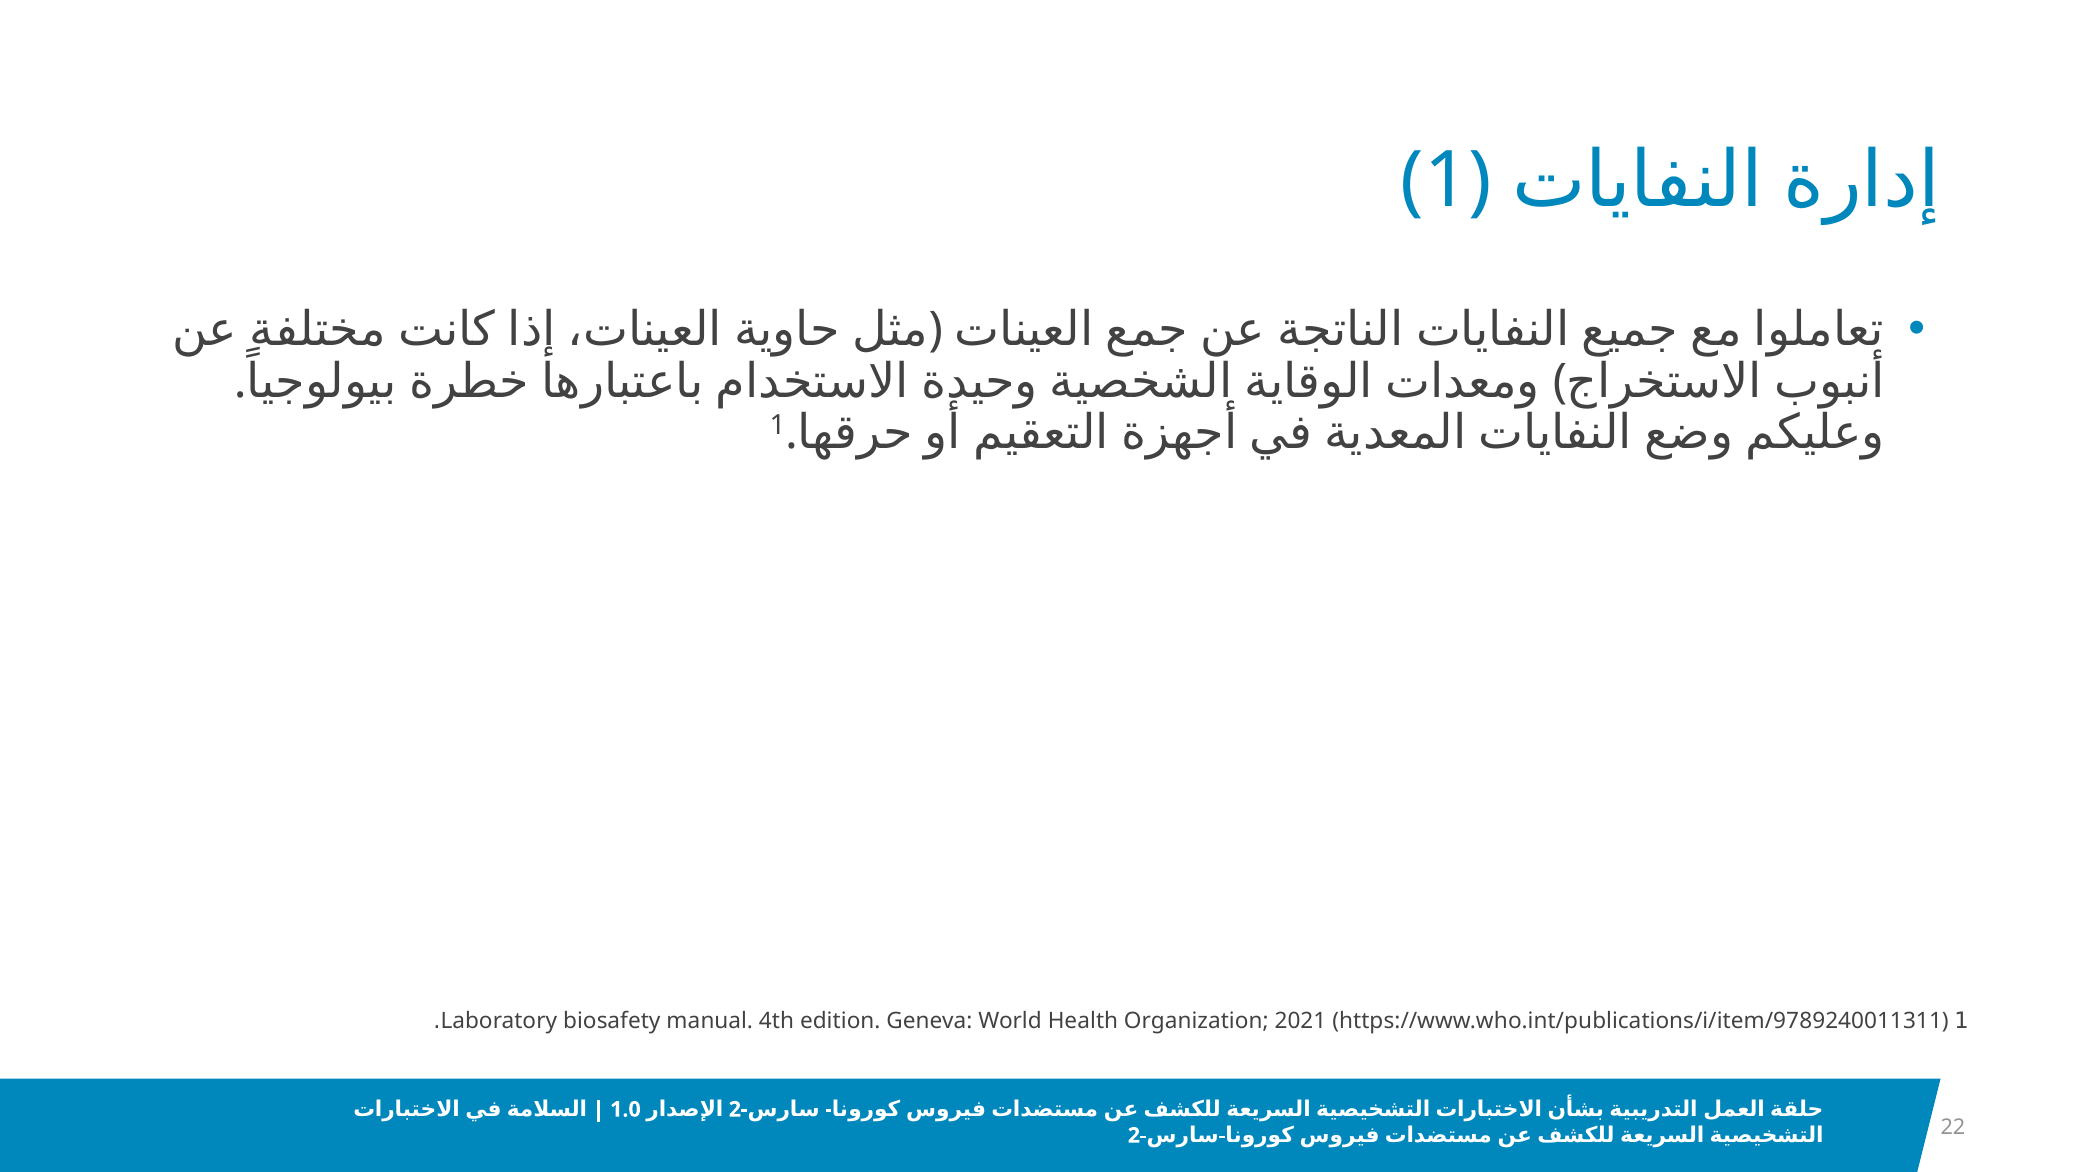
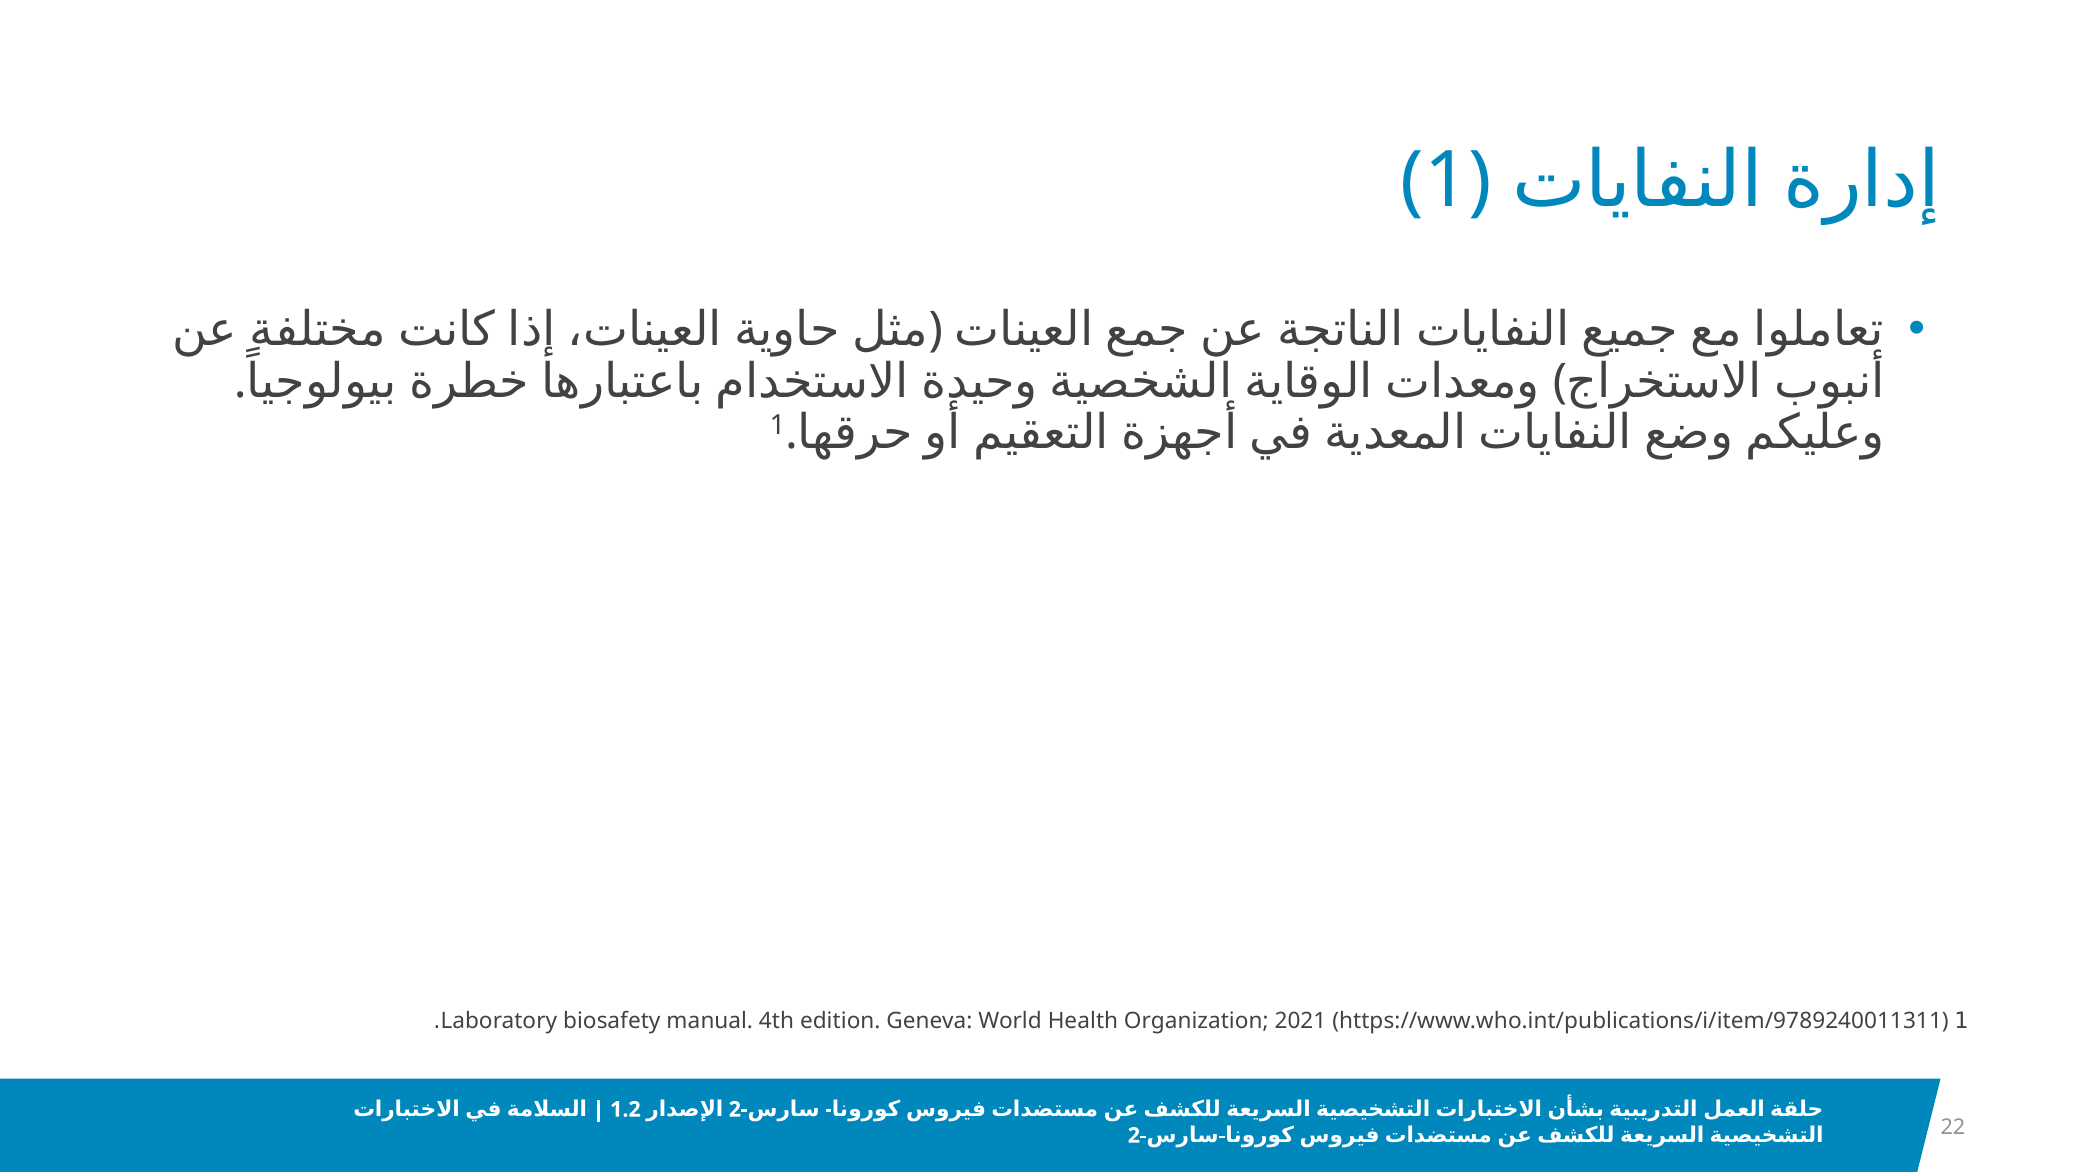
1.0: 1.0 -> 1.2 (625, 1110)
